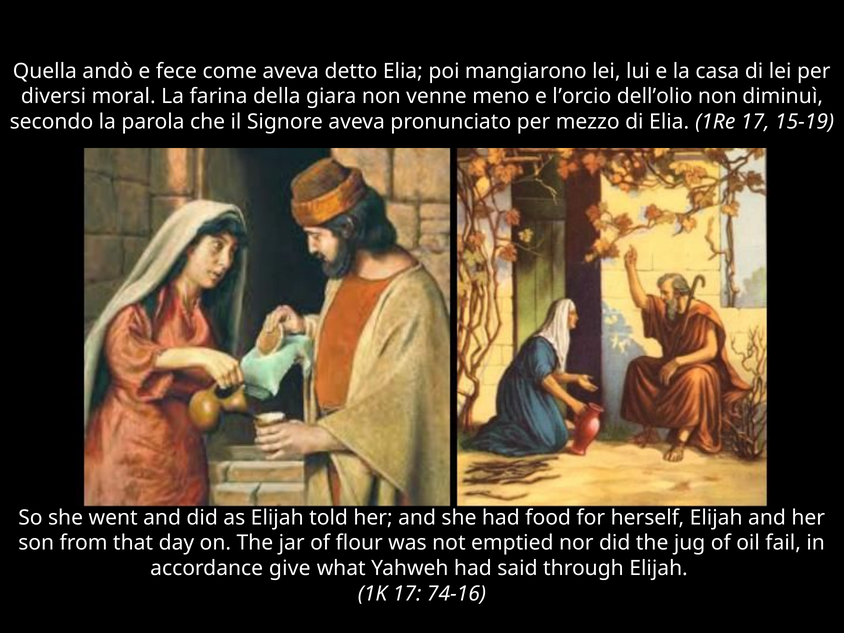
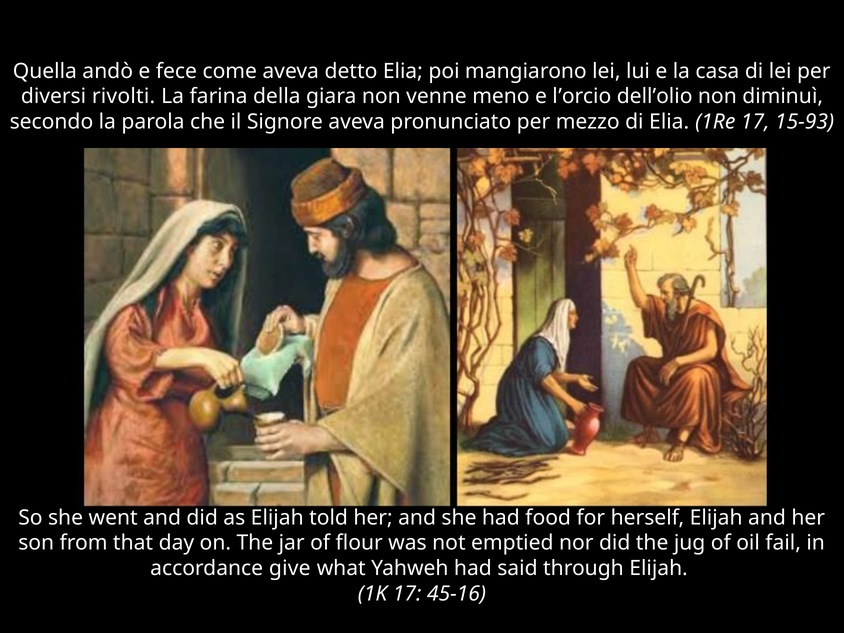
moral: moral -> rivolti (124, 96)
15-19: 15-19 -> 15-93 (805, 122)
74-16: 74-16 -> 45-16 (457, 594)
